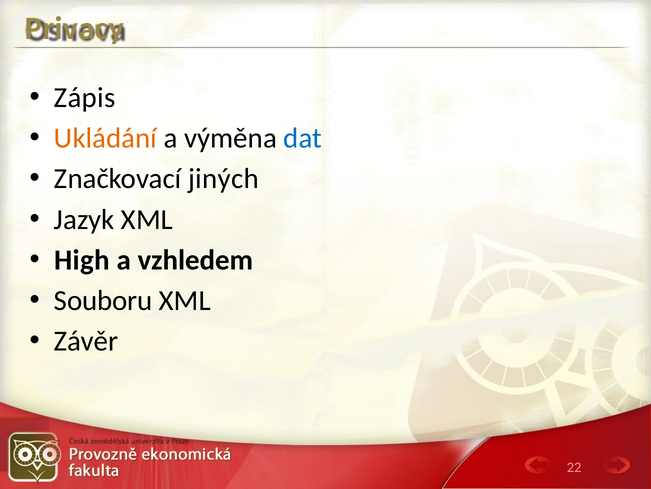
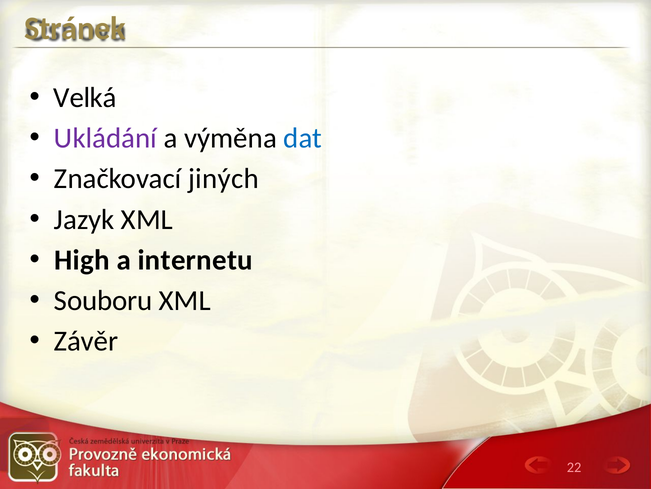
Privacy: Privacy -> Stránek (75, 28)
Zápis: Zápis -> Velká (85, 98)
Ukládání colour: orange -> purple (106, 138)
vzhledem: vzhledem -> internetu (195, 260)
